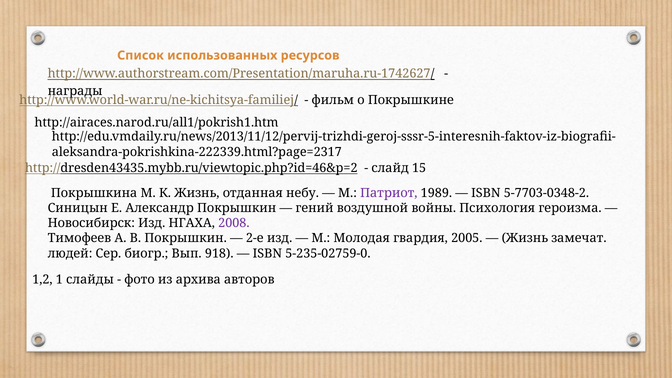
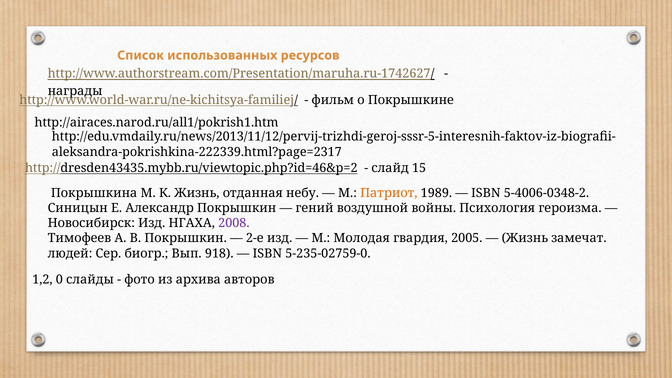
Патриот colour: purple -> orange (389, 193)
5-7703-0348-2: 5-7703-0348-2 -> 5-4006-0348-2 (546, 193)
1: 1 -> 0 (59, 279)
